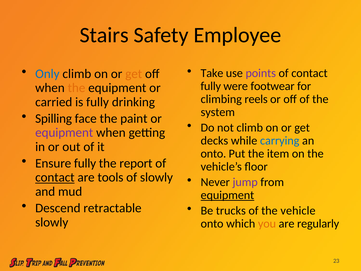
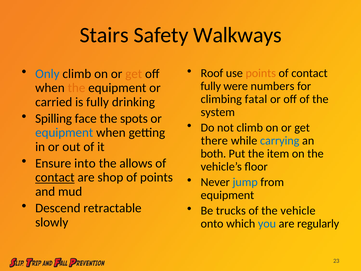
Employee: Employee -> Walkways (237, 35)
Take: Take -> Roof (212, 73)
points colour: purple -> orange (261, 73)
footwear: footwear -> numbers (272, 86)
reels: reels -> fatal (256, 99)
paint: paint -> spots (134, 118)
equipment colour: purple -> blue (64, 133)
decks: decks -> there (214, 141)
onto: onto -> both (213, 154)
Ensure fully: fully -> into (85, 163)
report: report -> allows (136, 163)
tools: tools -> shop (110, 177)
of slowly: slowly -> points (156, 177)
jump colour: purple -> blue (245, 182)
equipment underline: present -> none (227, 195)
you colour: orange -> blue (267, 224)
